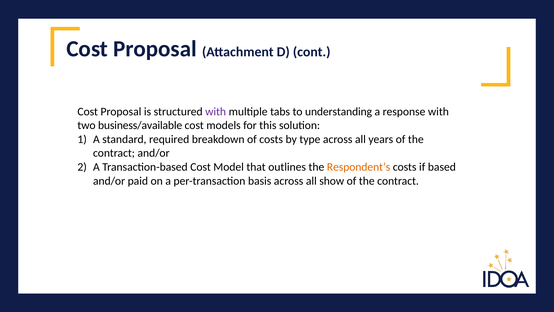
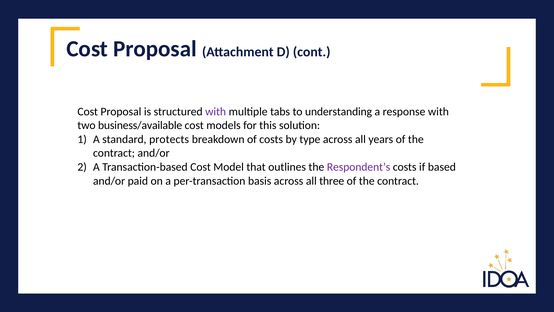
required: required -> protects (169, 139)
Respondent’s colour: orange -> purple (359, 167)
show: show -> three (332, 181)
